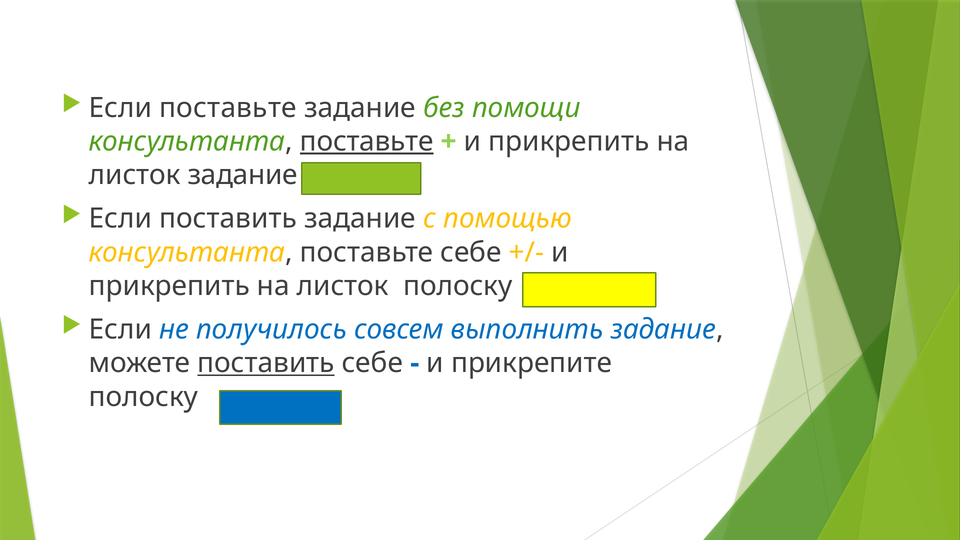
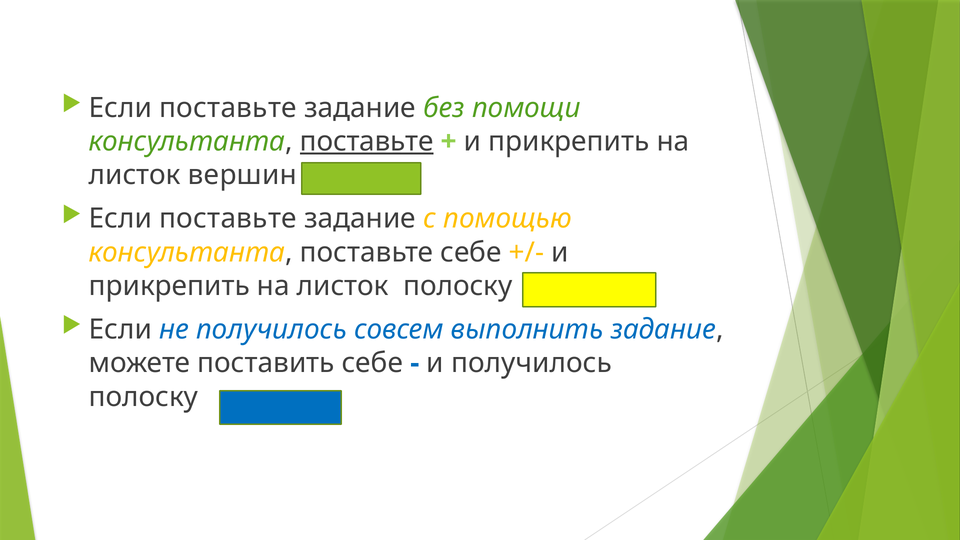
листок задание: задание -> вершин (242, 175)
поставить: поставить -> поставьте (228, 219)
поставить underline: present -> none (266, 363)
и прикрепите: прикрепите -> получилось (532, 363)
